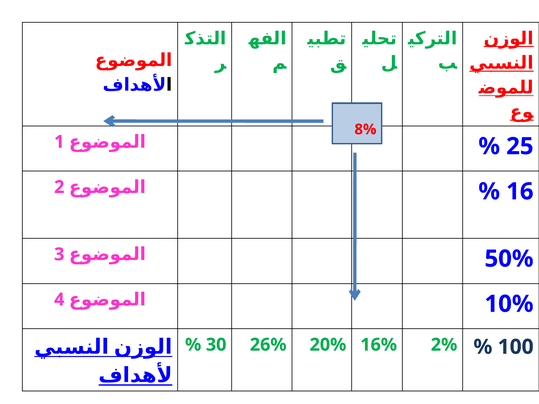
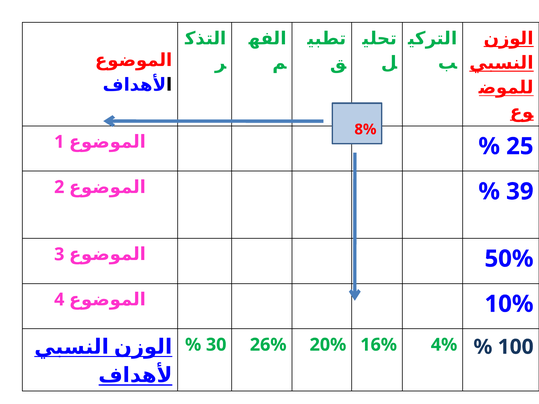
16: 16 -> 39 (520, 192)
2%: 2% -> 4% (444, 345)
